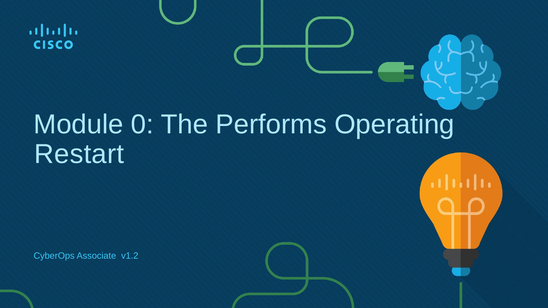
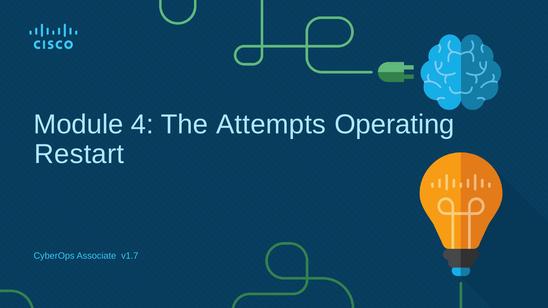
0: 0 -> 4 (142, 125)
Performs: Performs -> Attempts (271, 125)
v1.2: v1.2 -> v1.7 (130, 256)
